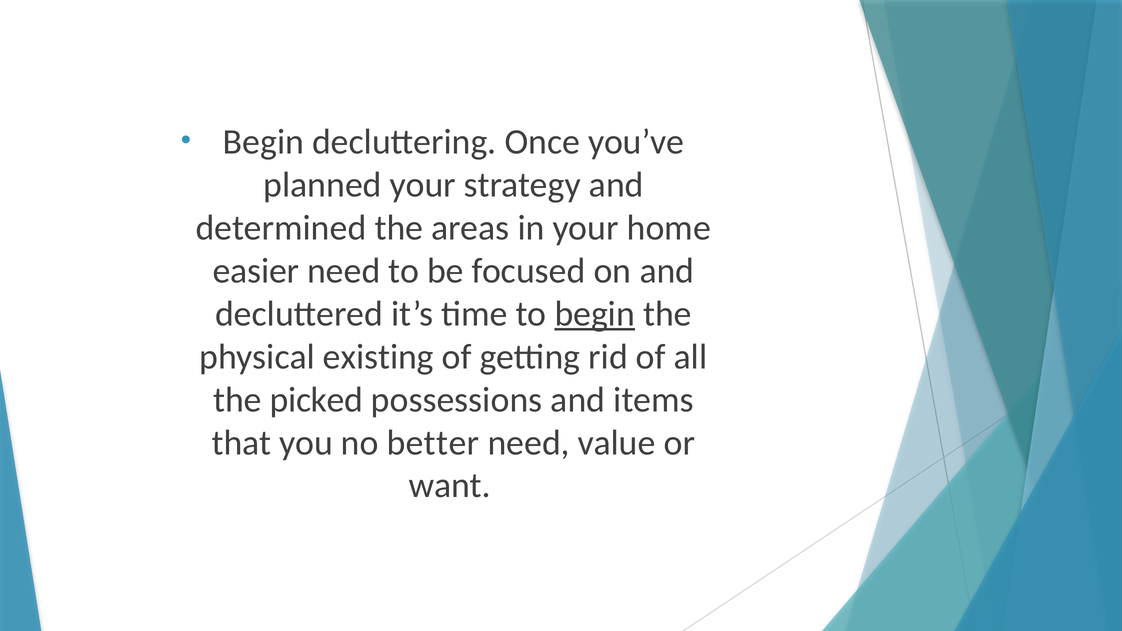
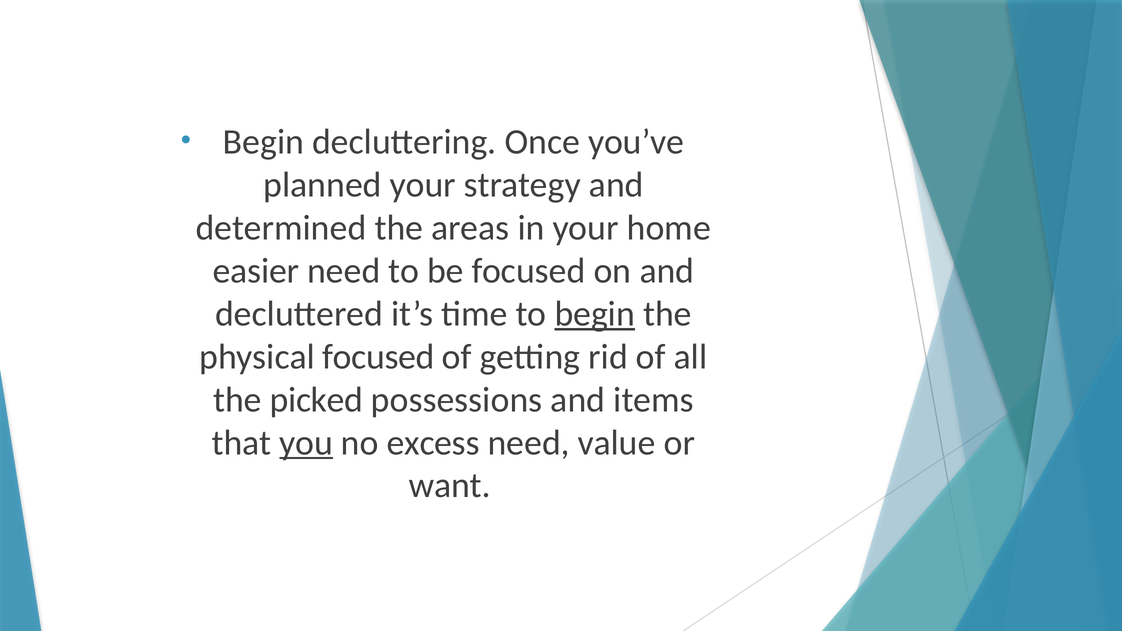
physical existing: existing -> focused (378, 357)
you underline: none -> present (306, 443)
better: better -> excess (433, 443)
